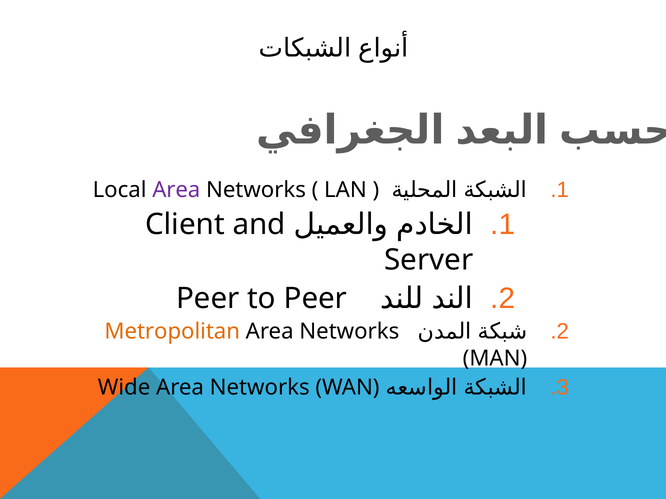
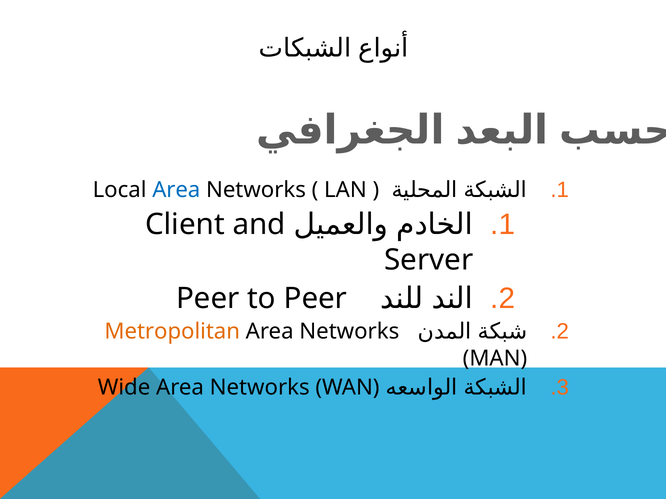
Area colour: purple -> blue (176, 190)
